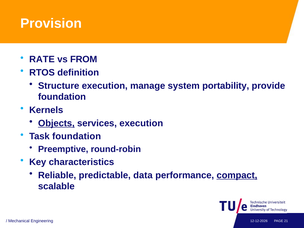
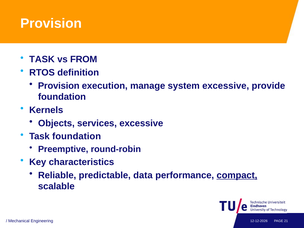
RATE: RATE -> TASK (42, 59)
Structure: Structure -> Provision (59, 86)
system portability: portability -> excessive (226, 86)
Objects underline: present -> none (56, 123)
services execution: execution -> excessive (141, 123)
